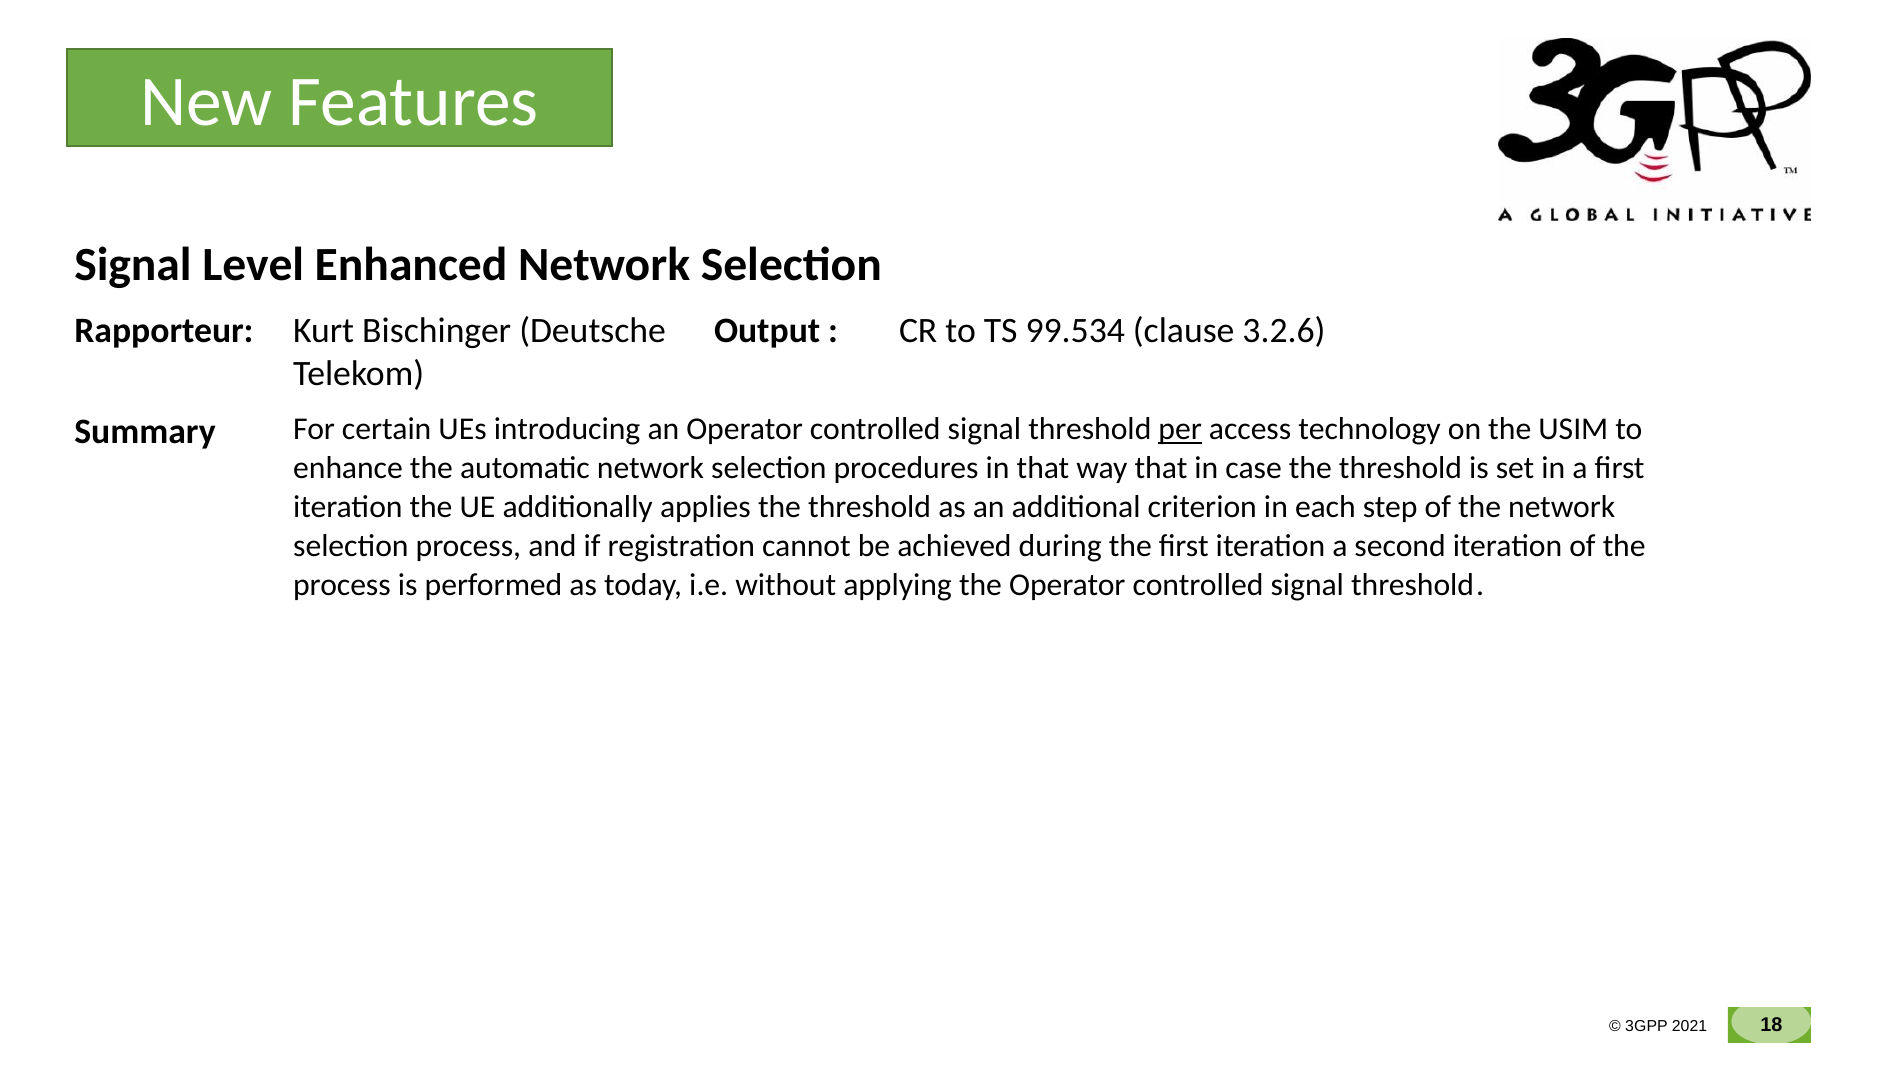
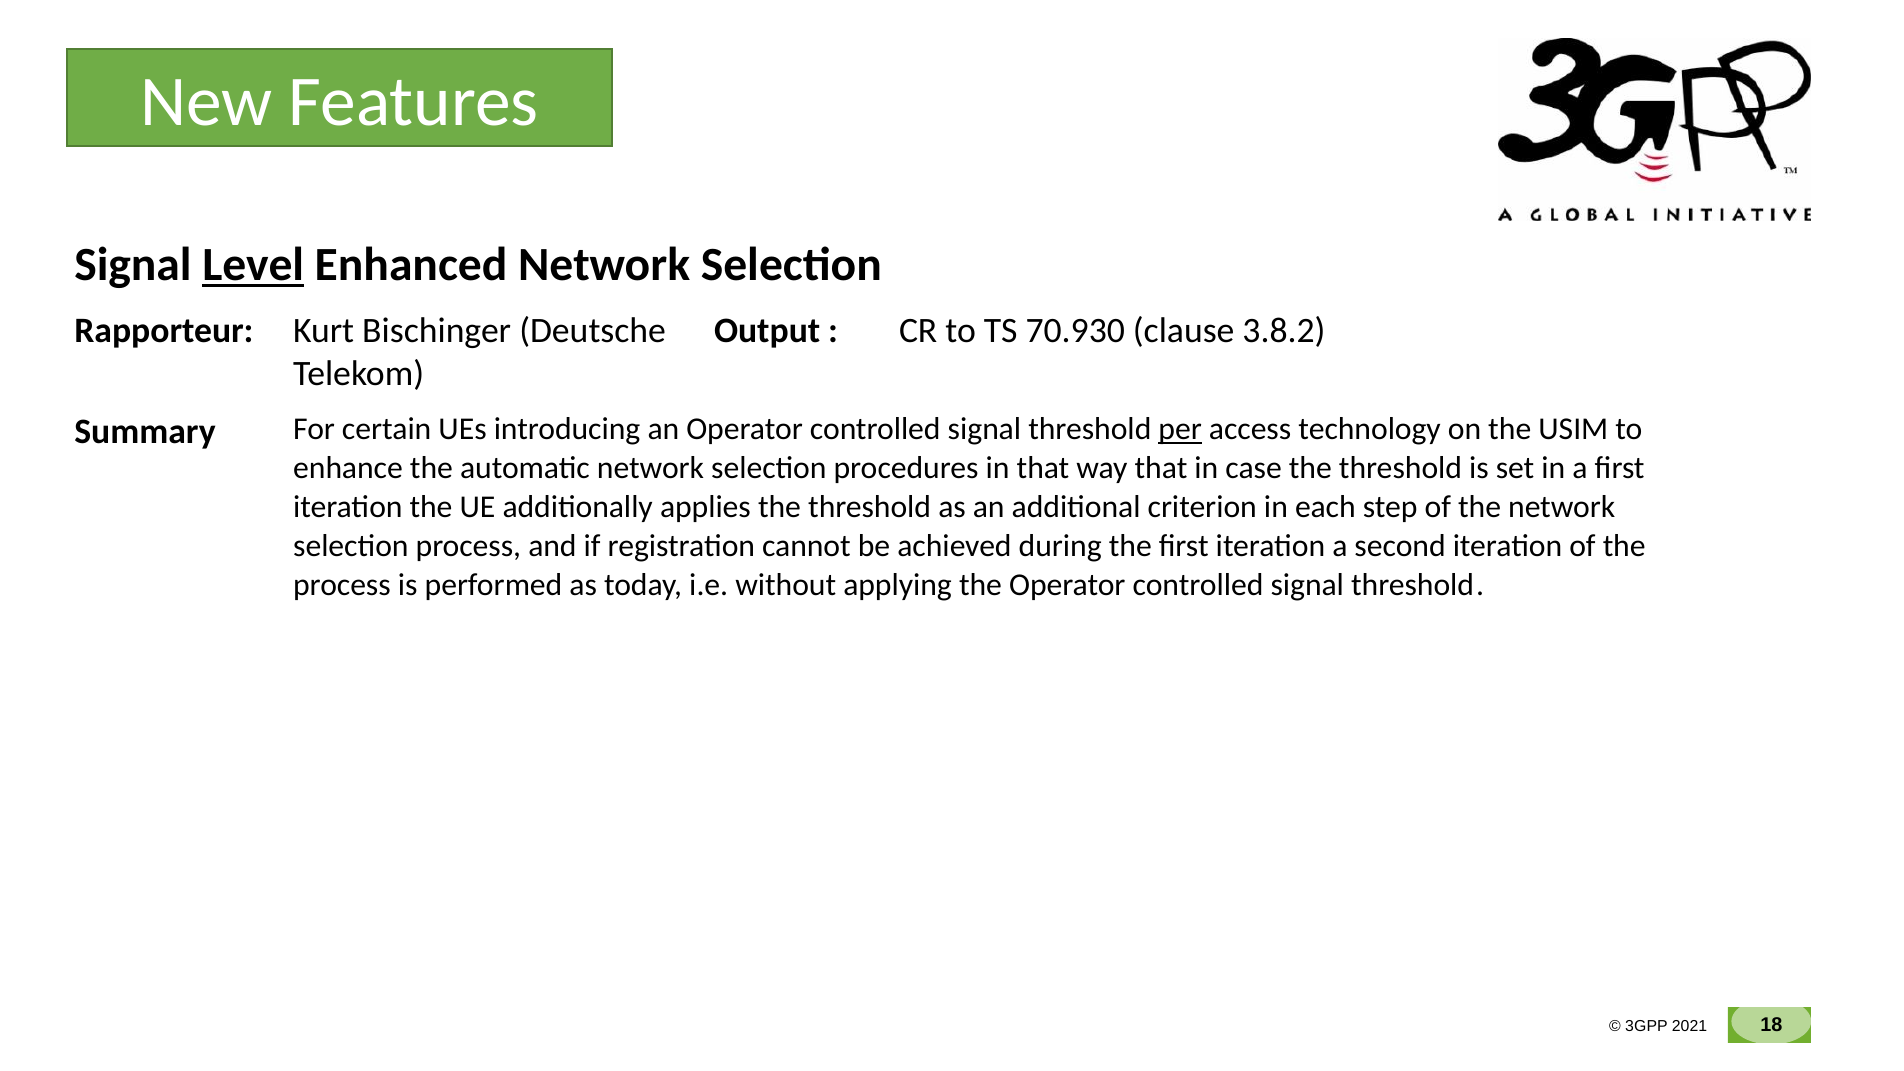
Level underline: none -> present (253, 265)
99.534: 99.534 -> 70.930 (1075, 330)
3.2.6: 3.2.6 -> 3.8.2 (1284, 330)
